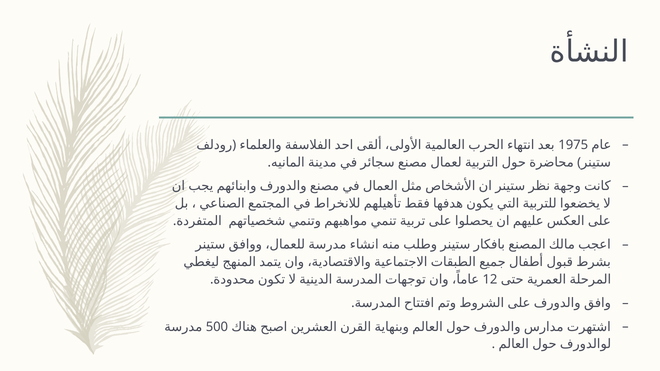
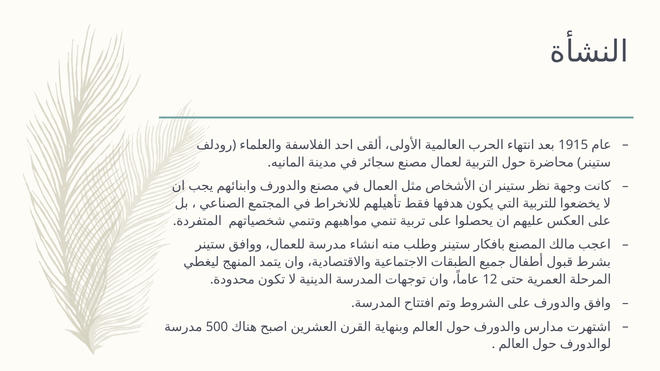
1975: 1975 -> 1915 (573, 145)
